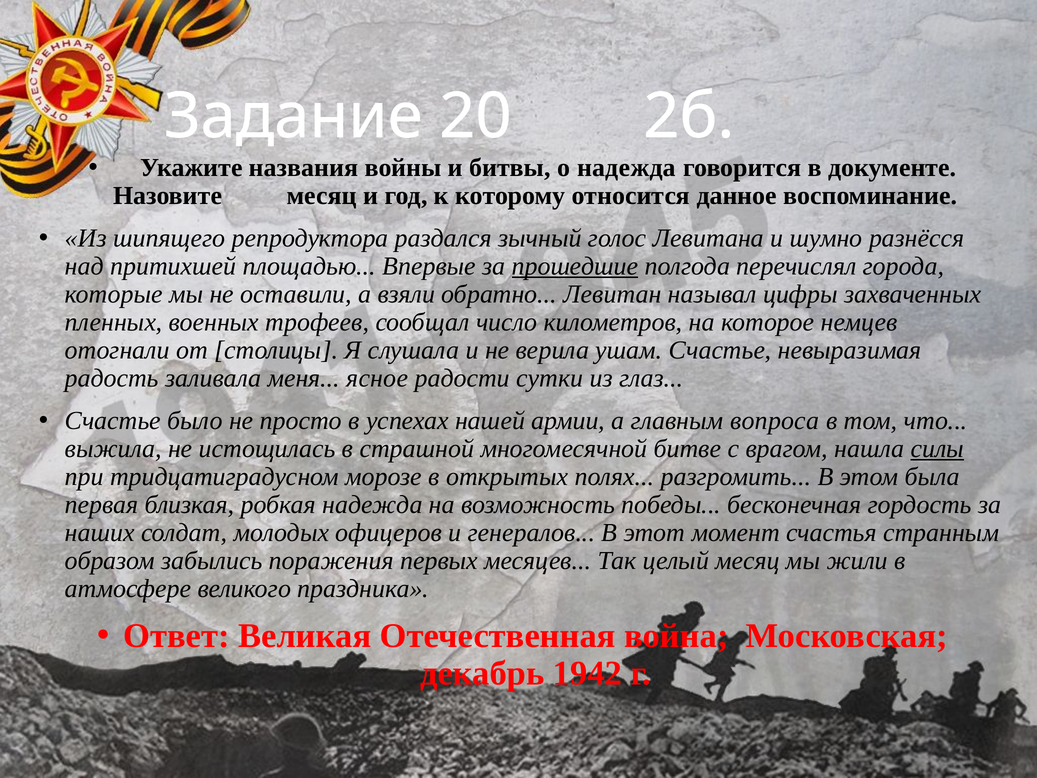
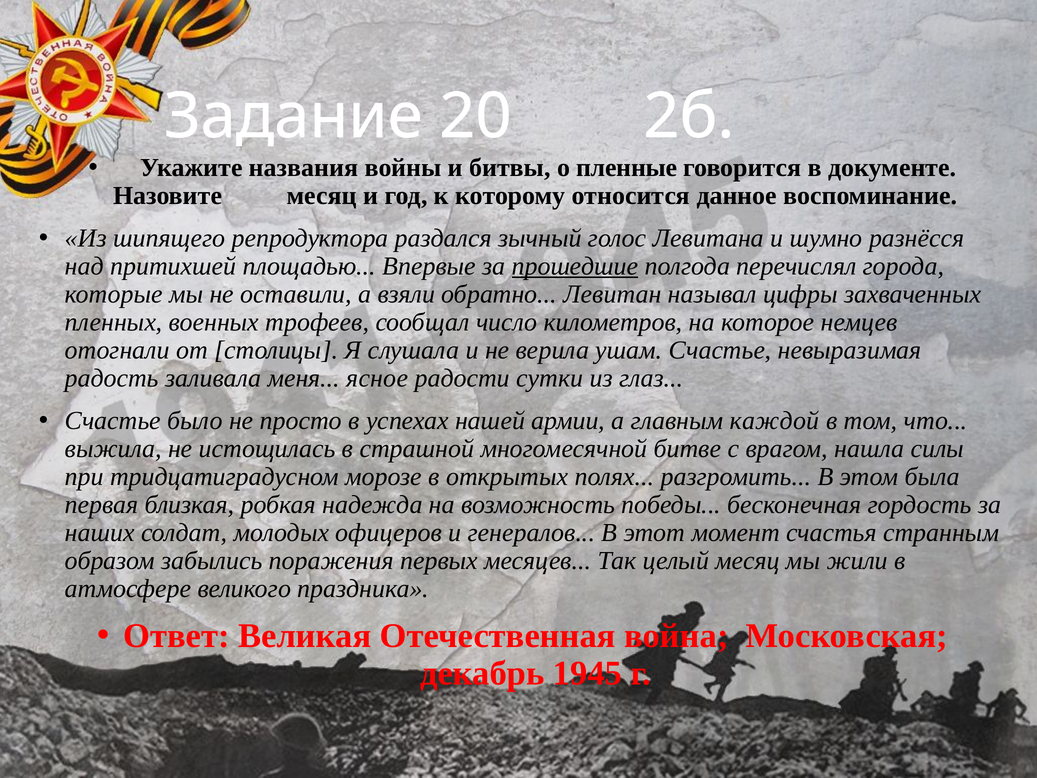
о надежда: надежда -> пленные (627, 168)
вопроса: вопроса -> каждой (775, 421)
силы underline: present -> none (937, 449)
1942: 1942 -> 1945 (588, 673)
